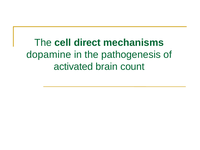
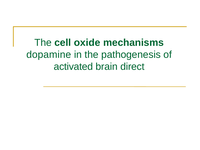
direct: direct -> oxide (87, 43)
count: count -> direct (132, 67)
